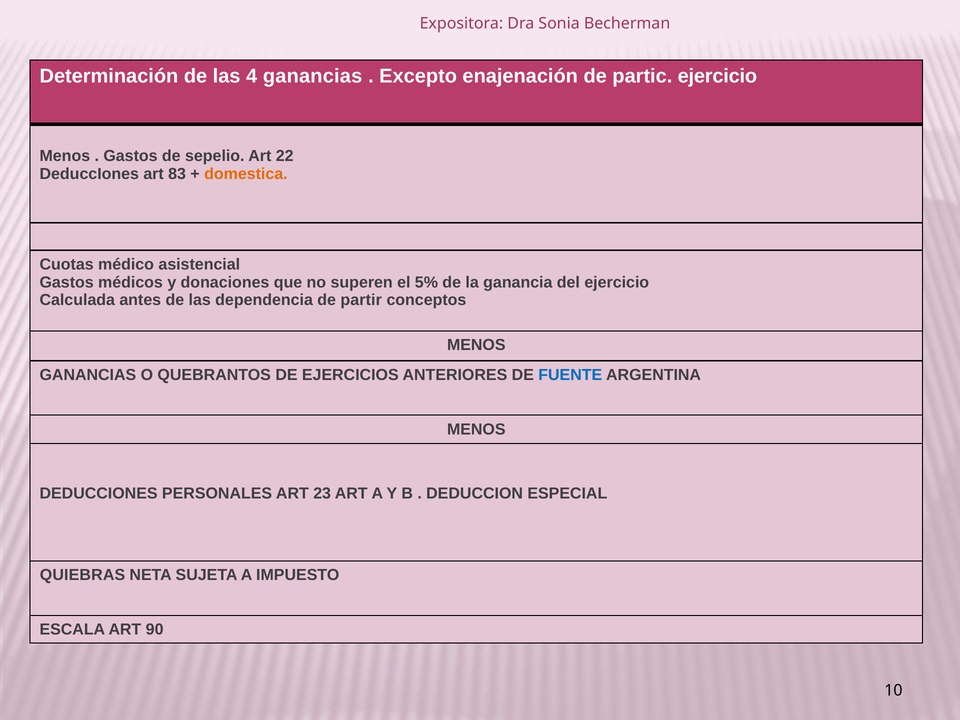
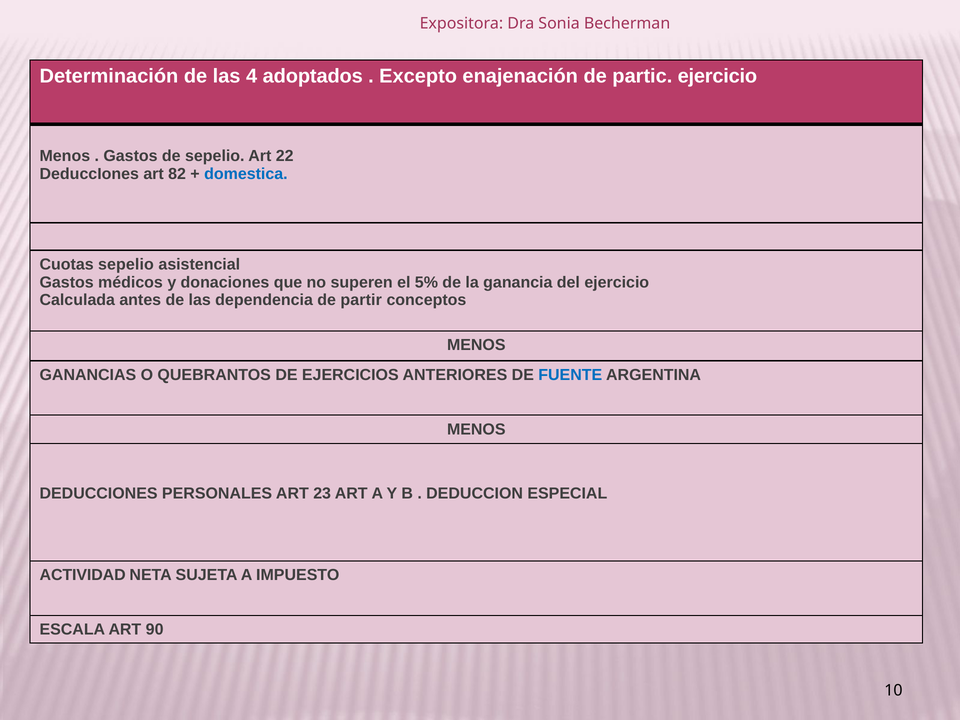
4 ganancias: ganancias -> adoptados (313, 76)
83: 83 -> 82 (177, 174)
domestica colour: orange -> blue (246, 174)
Cuotas médico: médico -> sepelio (126, 264)
QUIEBRAS: QUIEBRAS -> ACTIVIDAD (83, 575)
